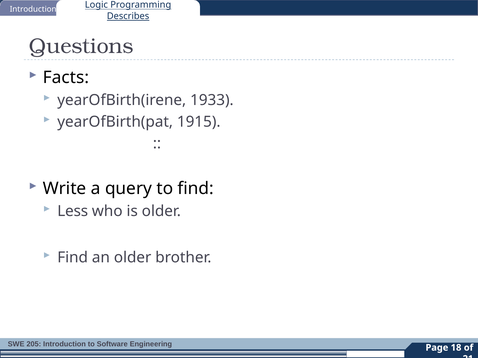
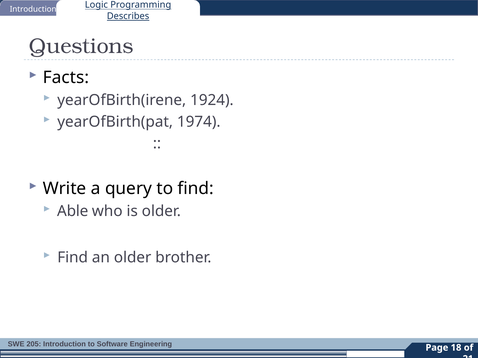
1933: 1933 -> 1924 (212, 100)
1915: 1915 -> 1974 (199, 122)
Less: Less -> Able (73, 212)
